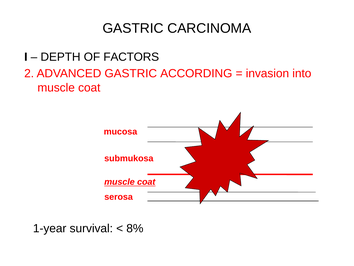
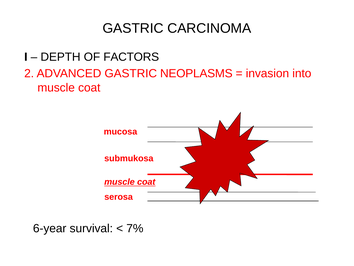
ACCORDING: ACCORDING -> NEOPLASMS (196, 73)
1-year: 1-year -> 6-year (50, 228)
8%: 8% -> 7% (135, 228)
